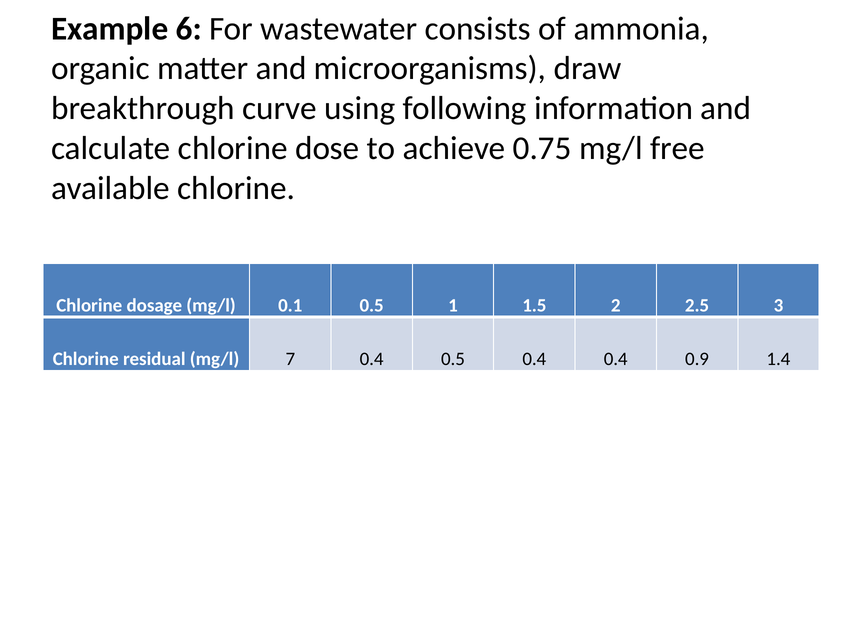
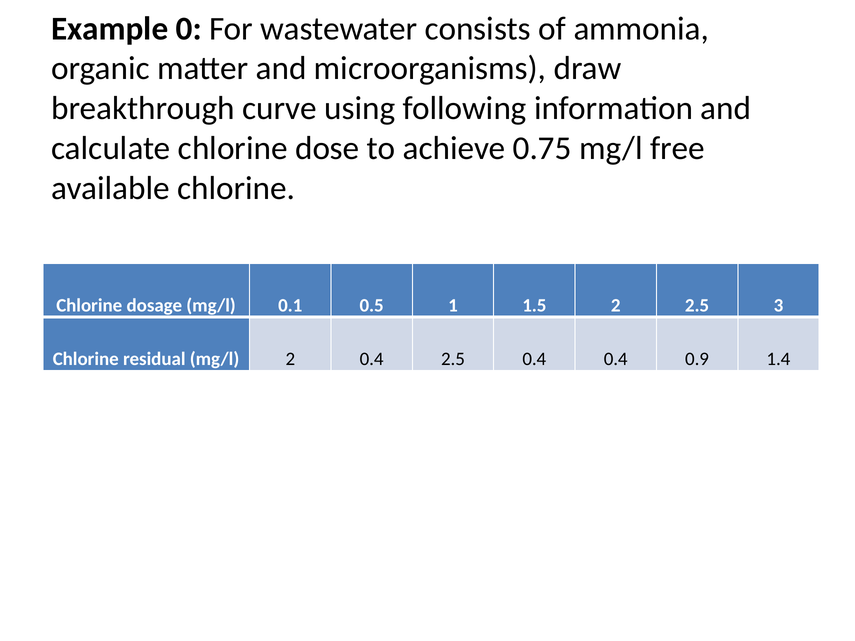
6: 6 -> 0 (189, 29)
mg/l 7: 7 -> 2 (290, 359)
0.4 0.5: 0.5 -> 2.5 (453, 359)
